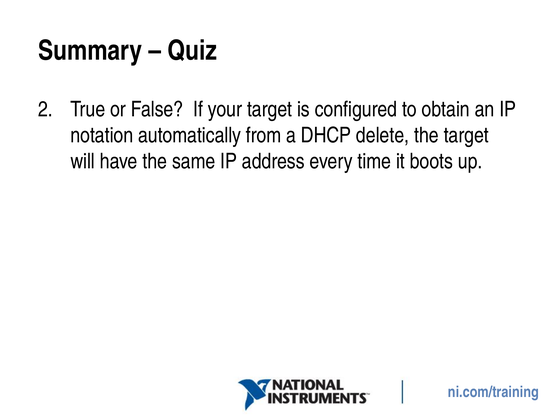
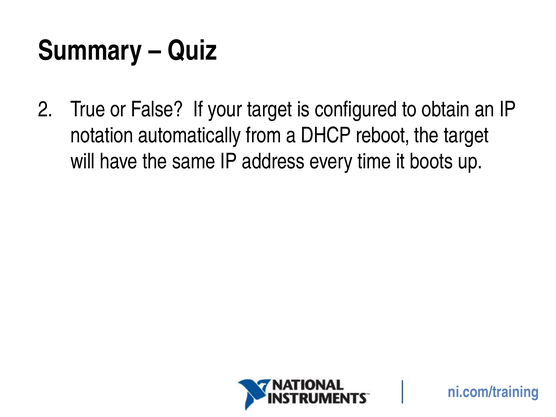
delete: delete -> reboot (383, 135)
